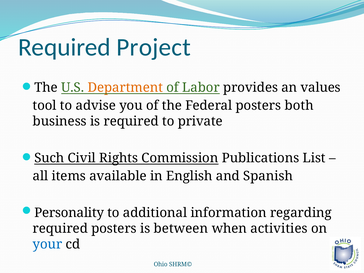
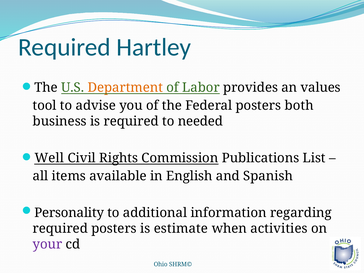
Project: Project -> Hartley (154, 47)
private: private -> needed (200, 121)
Such: Such -> Well (49, 158)
between: between -> estimate (181, 229)
your colour: blue -> purple (47, 244)
